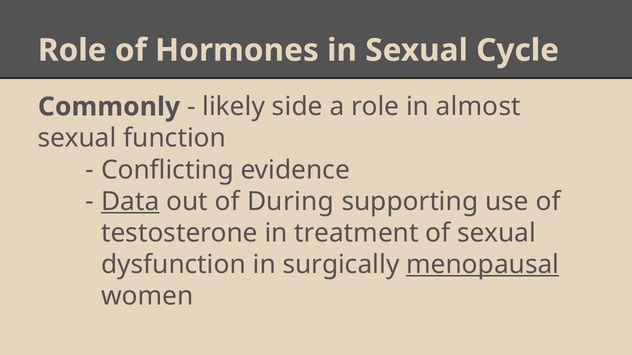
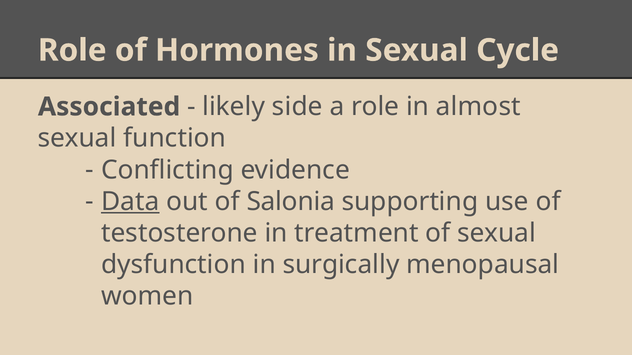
Commonly: Commonly -> Associated (109, 107)
During: During -> Salonia (291, 202)
menopausal underline: present -> none (483, 265)
